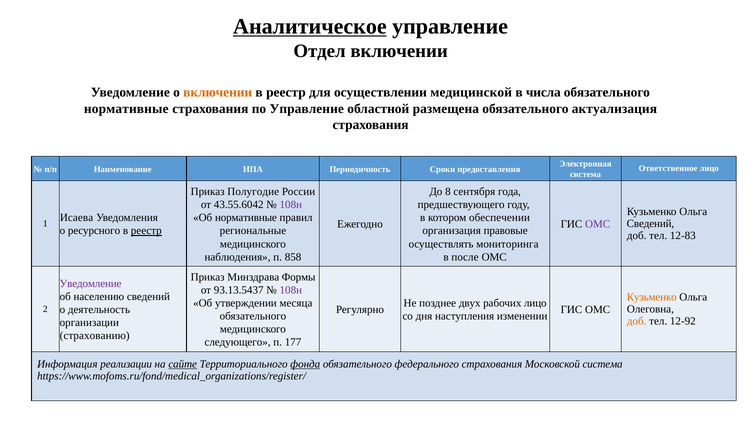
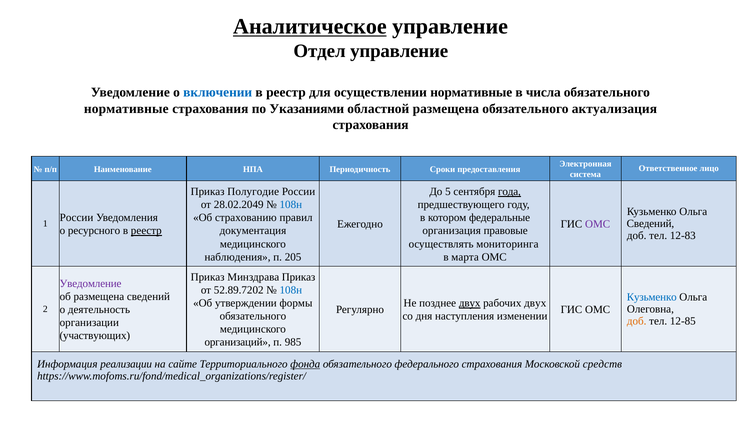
Отдел включении: включении -> управление (399, 51)
включении colour: orange -> blue (218, 93)
осуществлении медицинской: медицинской -> нормативные (471, 93)
по Управление: Управление -> Указаниями (307, 109)
8: 8 -> 5 (448, 192)
года underline: none -> present (509, 192)
43.55.6042: 43.55.6042 -> 28.02.2049 (239, 205)
108н colour: purple -> blue (291, 205)
Исаева: Исаева -> России (77, 218)
Об нормативные: нормативные -> страхованию (246, 218)
обеспечении: обеспечении -> федеральные (500, 218)
региональные: региональные -> документация (253, 231)
858: 858 -> 205 (293, 257)
после: после -> марта (465, 257)
Минздрава Формы: Формы -> Приказ (299, 277)
93.13.5437: 93.13.5437 -> 52.89.7202 (239, 290)
108н colour: purple -> blue (291, 290)
об населению: населению -> размещена (99, 297)
Кузьменко colour: orange -> blue (652, 297)
месяца: месяца -> формы (296, 303)
двух underline: none -> present (470, 303)
рабочих лицо: лицо -> двух (535, 303)
12-92: 12-92 -> 12-85 (683, 321)
страхованию: страхованию -> участвующих (95, 336)
следующего: следующего -> организаций (238, 343)
177: 177 -> 985 (293, 343)
сайте underline: present -> none (183, 364)
Московской система: система -> средств (602, 364)
